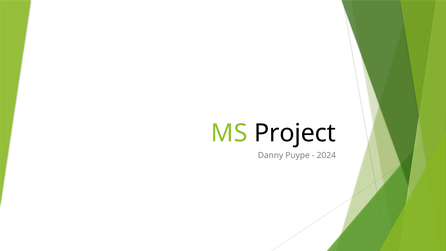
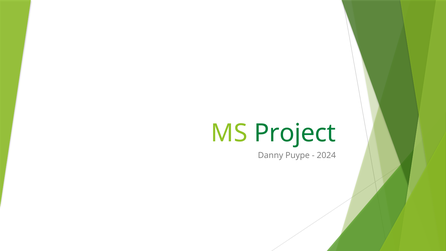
Project colour: black -> green (295, 133)
